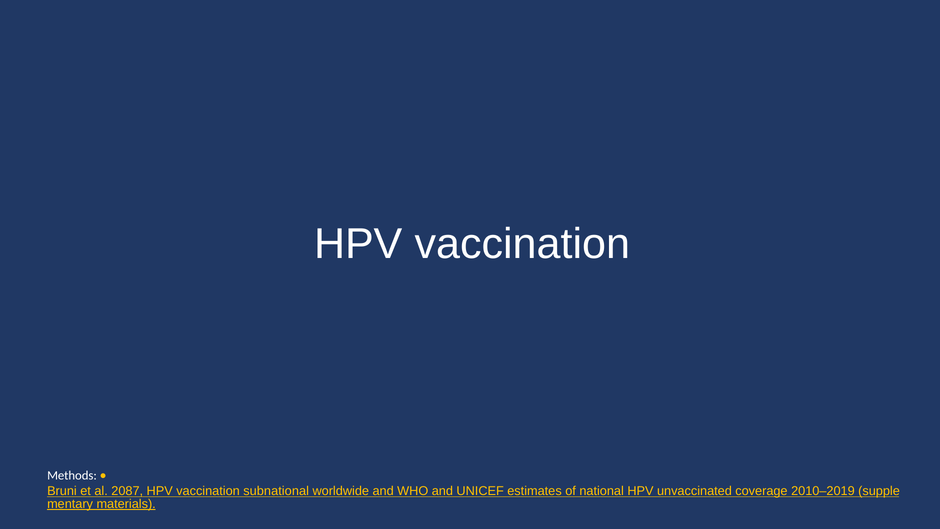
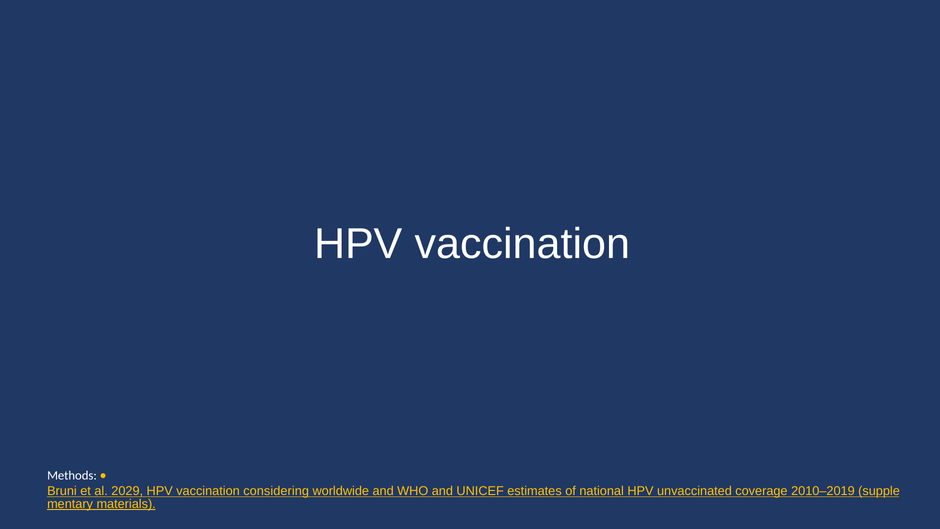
2087: 2087 -> 2029 (127, 491)
subnational: subnational -> considering (276, 491)
